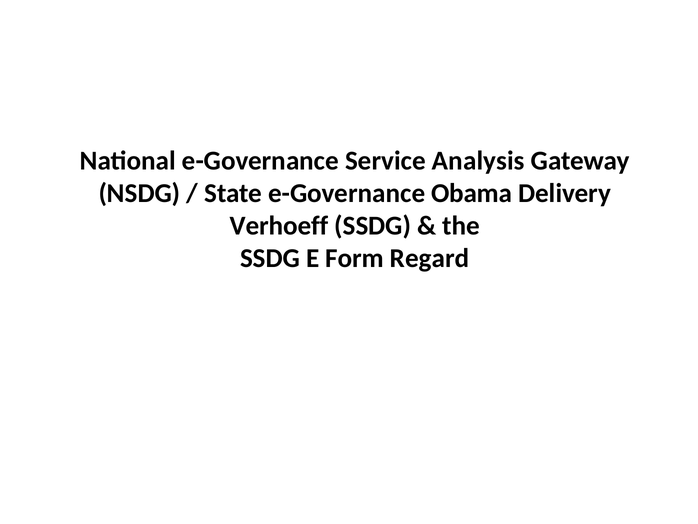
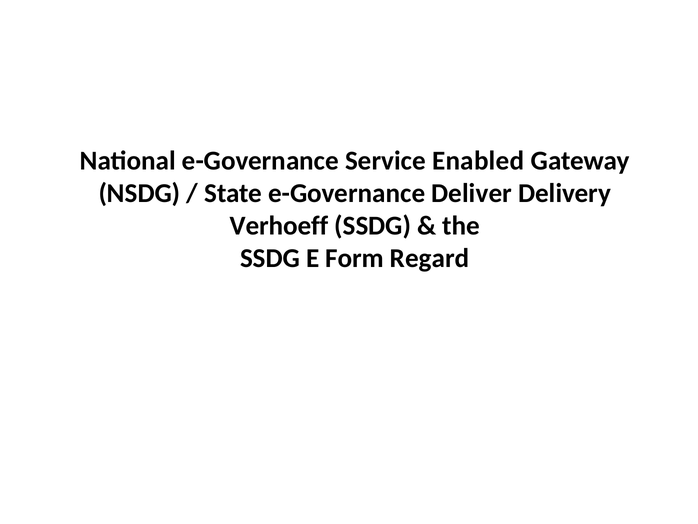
Analysis: Analysis -> Enabled (478, 161)
Obama: Obama -> Deliver (472, 193)
